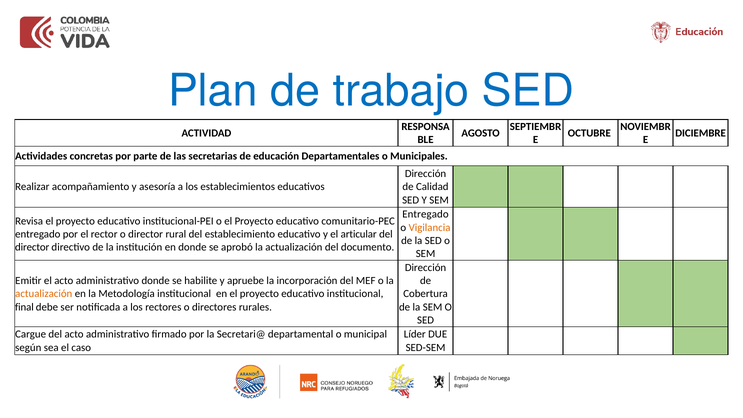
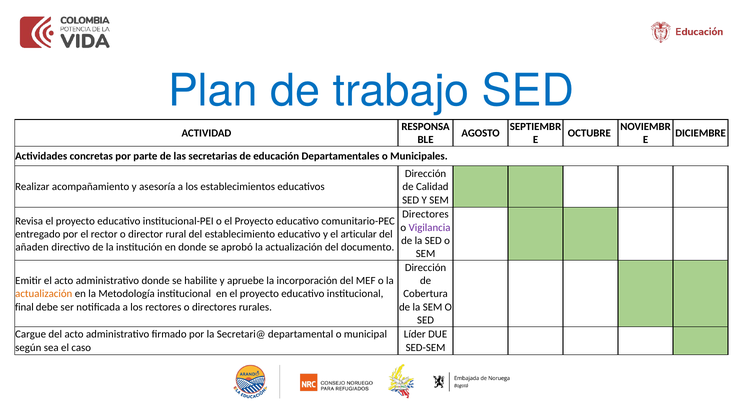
Entregado: Entregado -> Directores (425, 214)
Vigilancia colour: orange -> purple (430, 227)
director: director -> añaden (32, 247)
